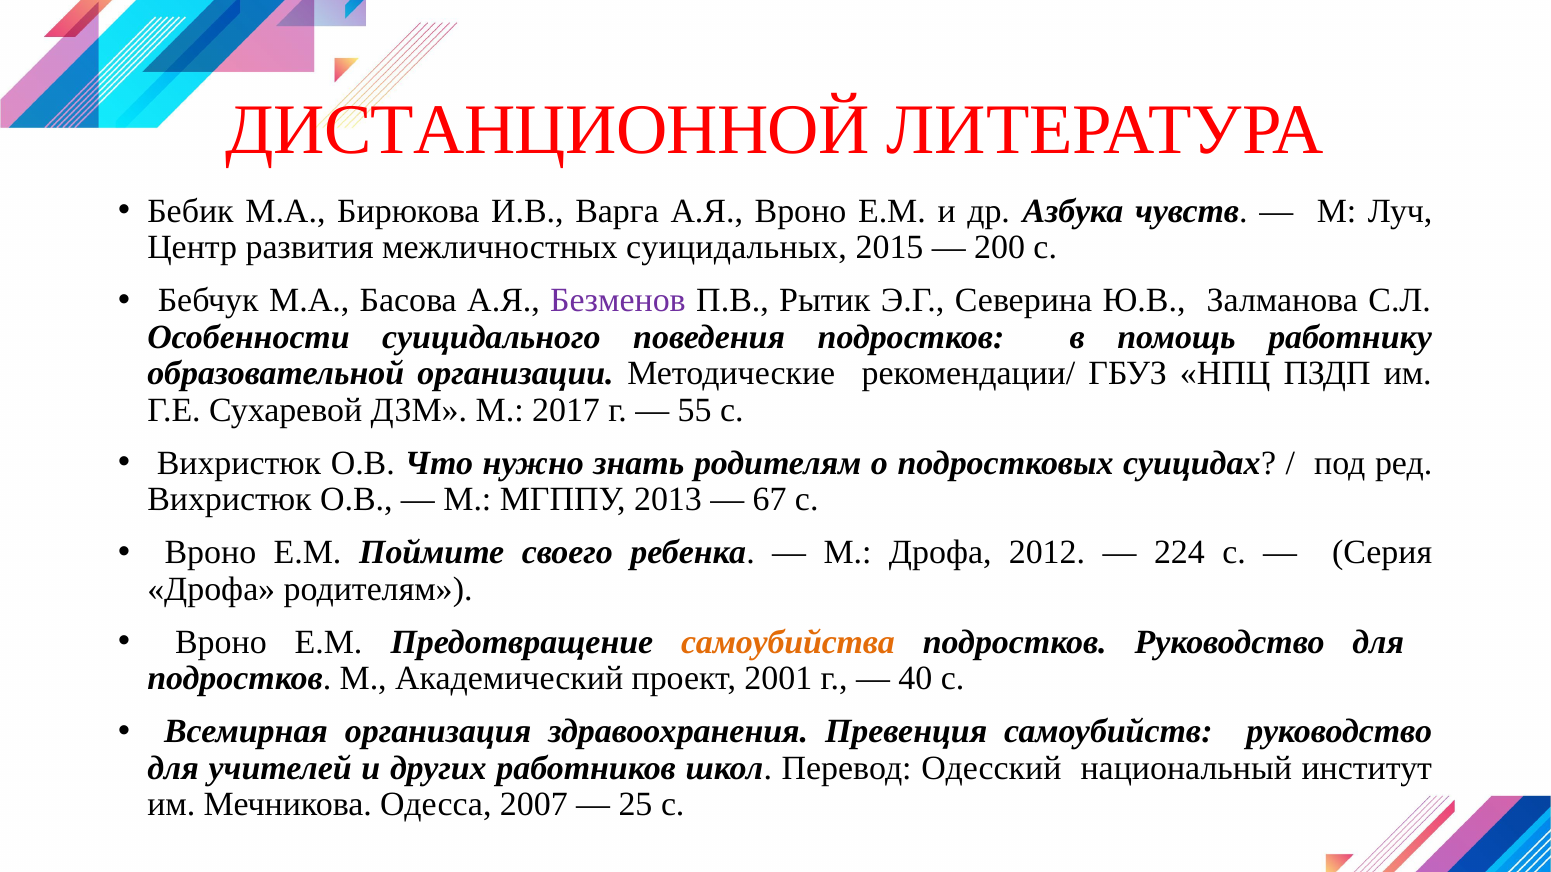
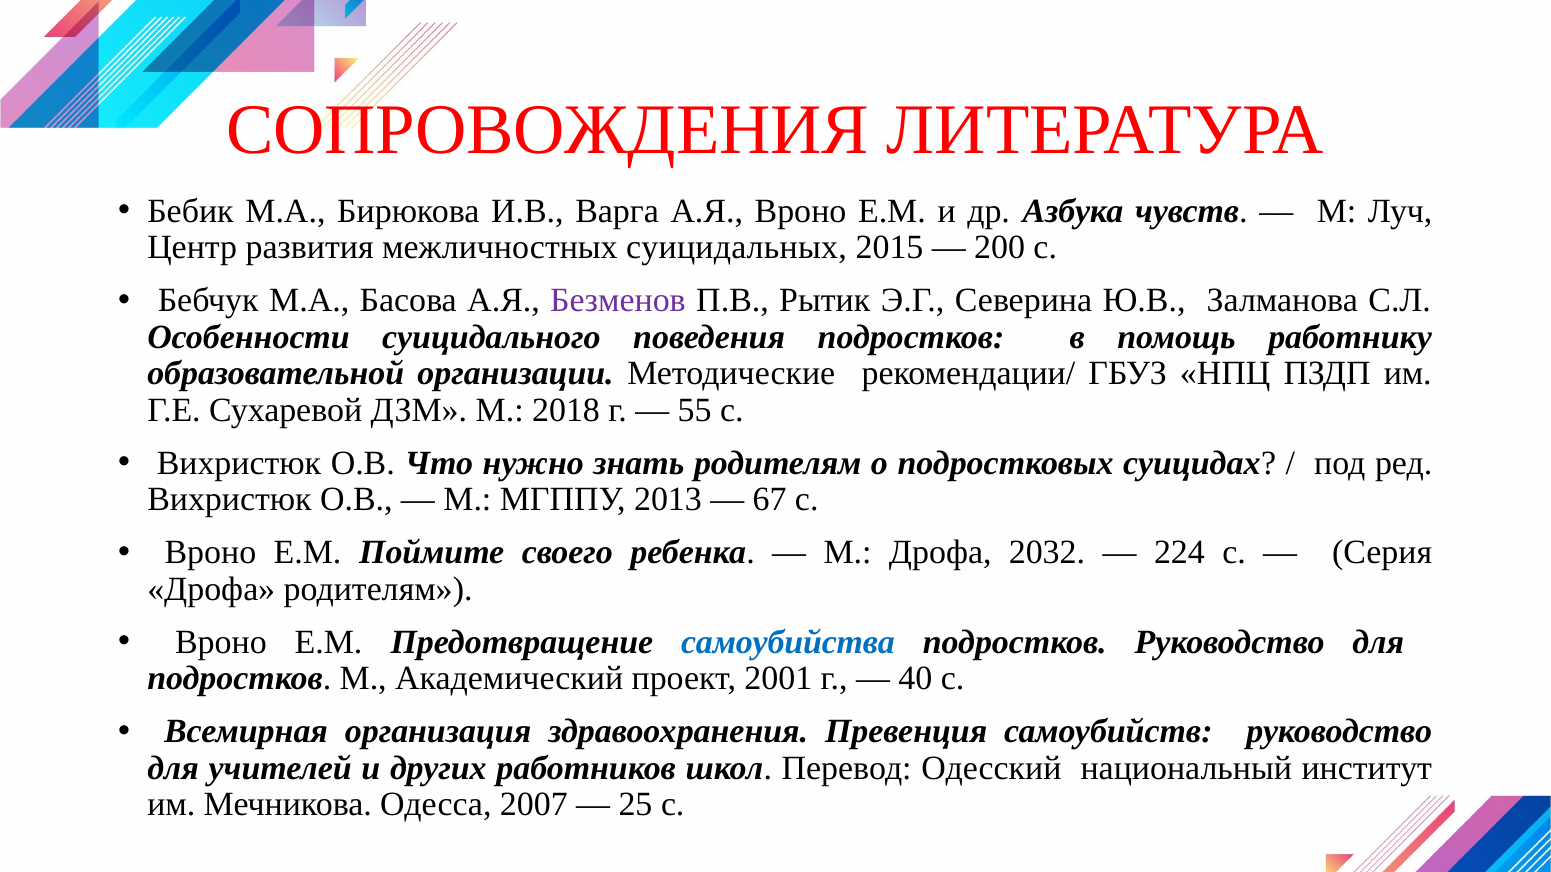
ДИСТАНЦИОННОЙ: ДИСТАНЦИОННОЙ -> СОПРОВОЖДЕНИЯ (548, 130)
2017: 2017 -> 2018 (566, 410)
2012: 2012 -> 2032 (1047, 553)
самоубийства colour: orange -> blue (788, 642)
